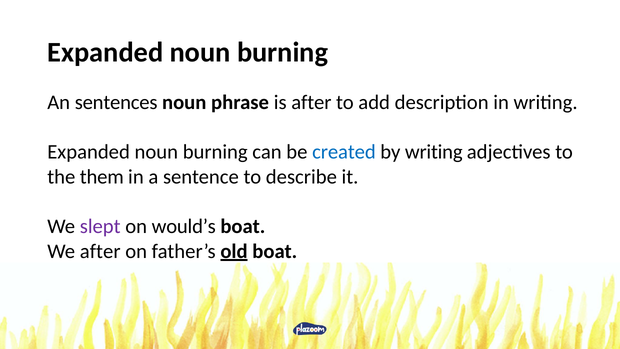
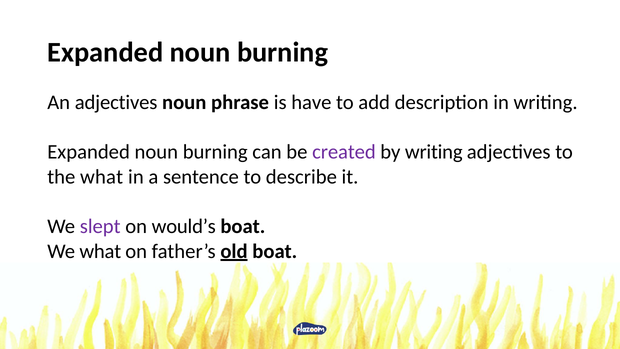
An sentences: sentences -> adjectives (116, 102)
is after: after -> have (311, 102)
created colour: blue -> purple (344, 152)
the them: them -> what (102, 177)
We after: after -> what (100, 251)
